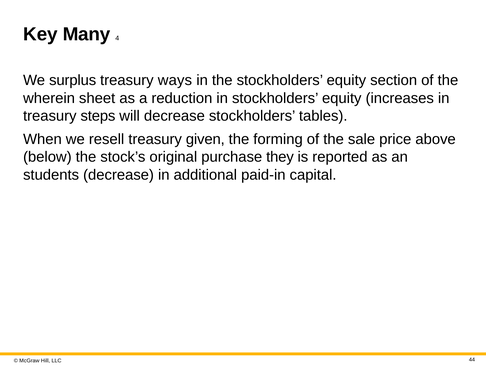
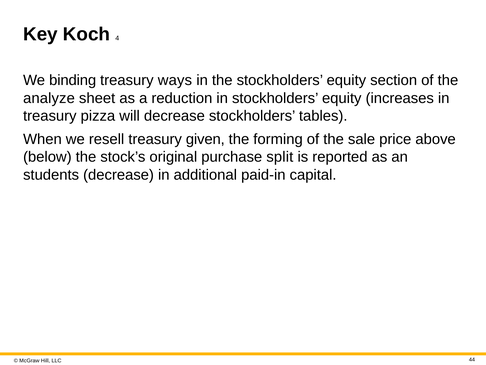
Many: Many -> Koch (86, 34)
surplus: surplus -> binding (73, 80)
wherein: wherein -> analyze (49, 98)
steps: steps -> pizza (98, 116)
they: they -> split (280, 157)
